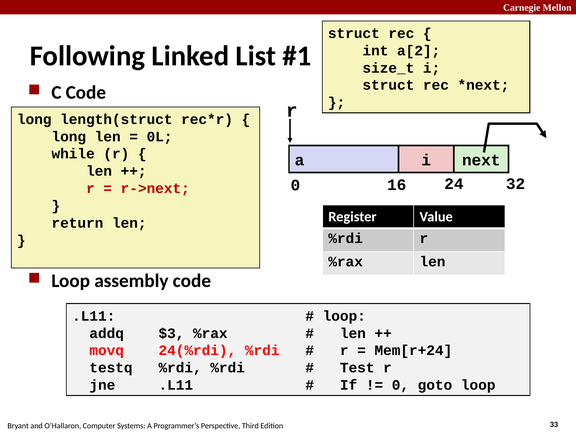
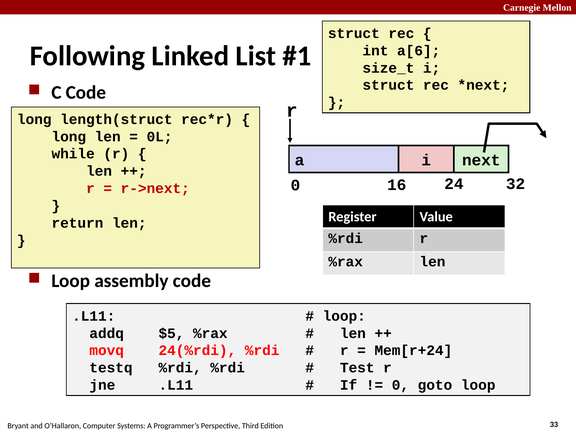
a[2: a[2 -> a[6 (419, 51)
$3: $3 -> $5 (171, 333)
